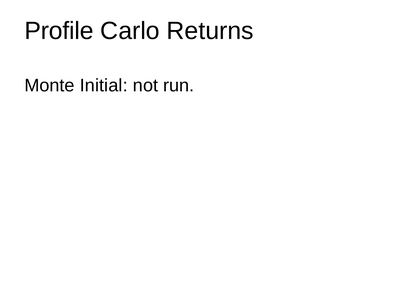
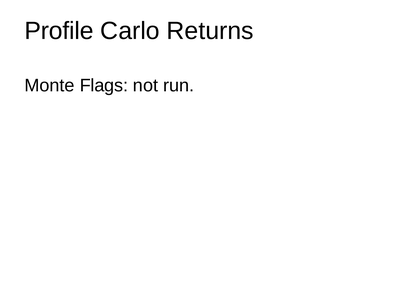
Initial: Initial -> Flags (104, 85)
